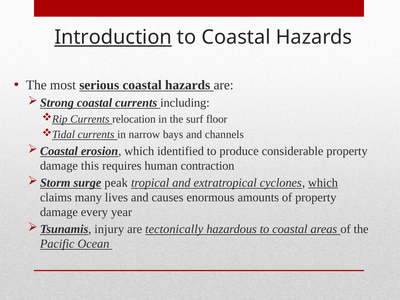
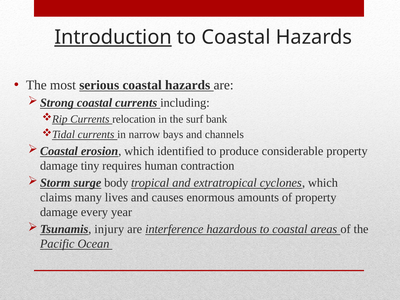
floor: floor -> bank (217, 119)
this: this -> tiny (90, 166)
peak: peak -> body (116, 183)
which underline: present -> none (323, 183)
tectonically: tectonically -> interference (174, 229)
